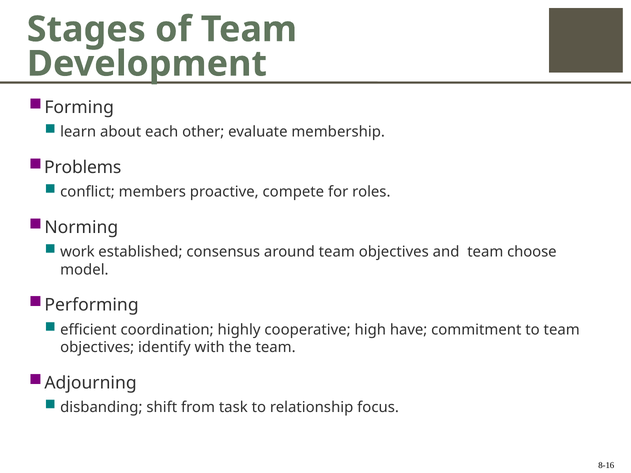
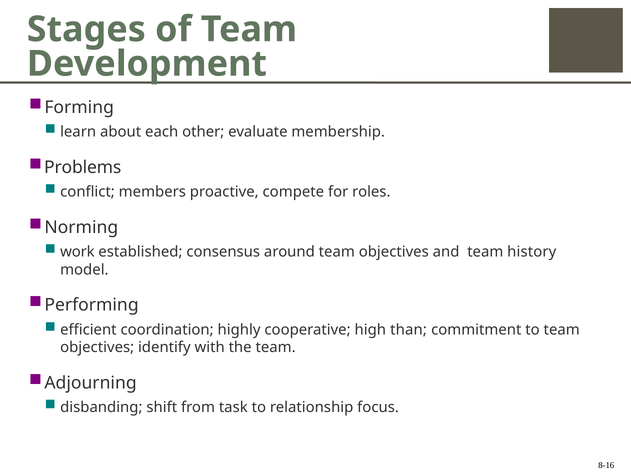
choose: choose -> history (532, 252)
have: have -> than (409, 330)
